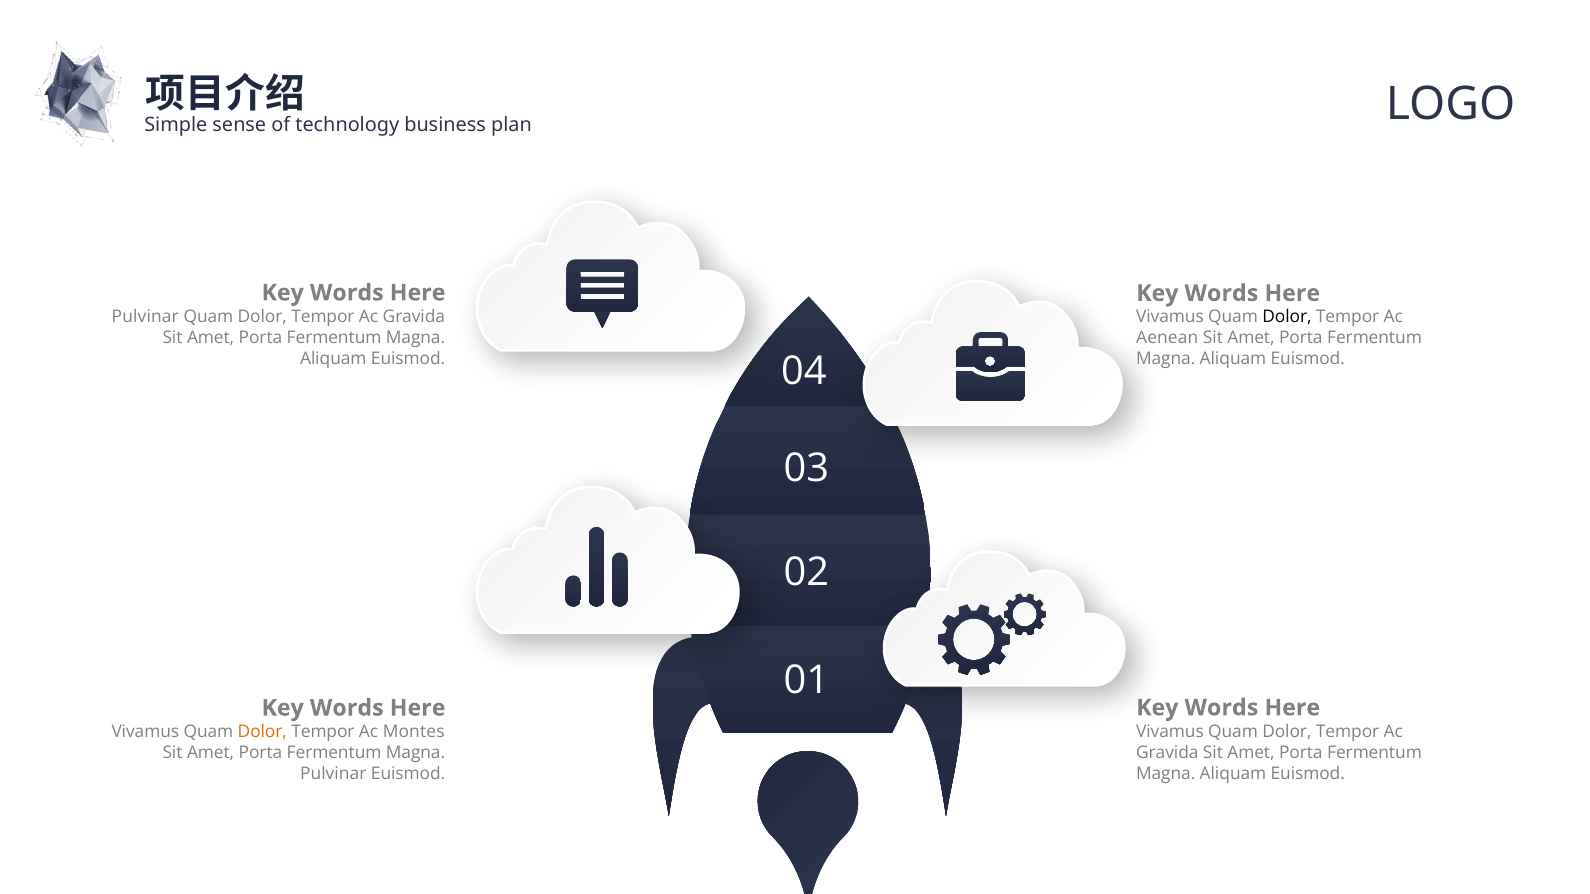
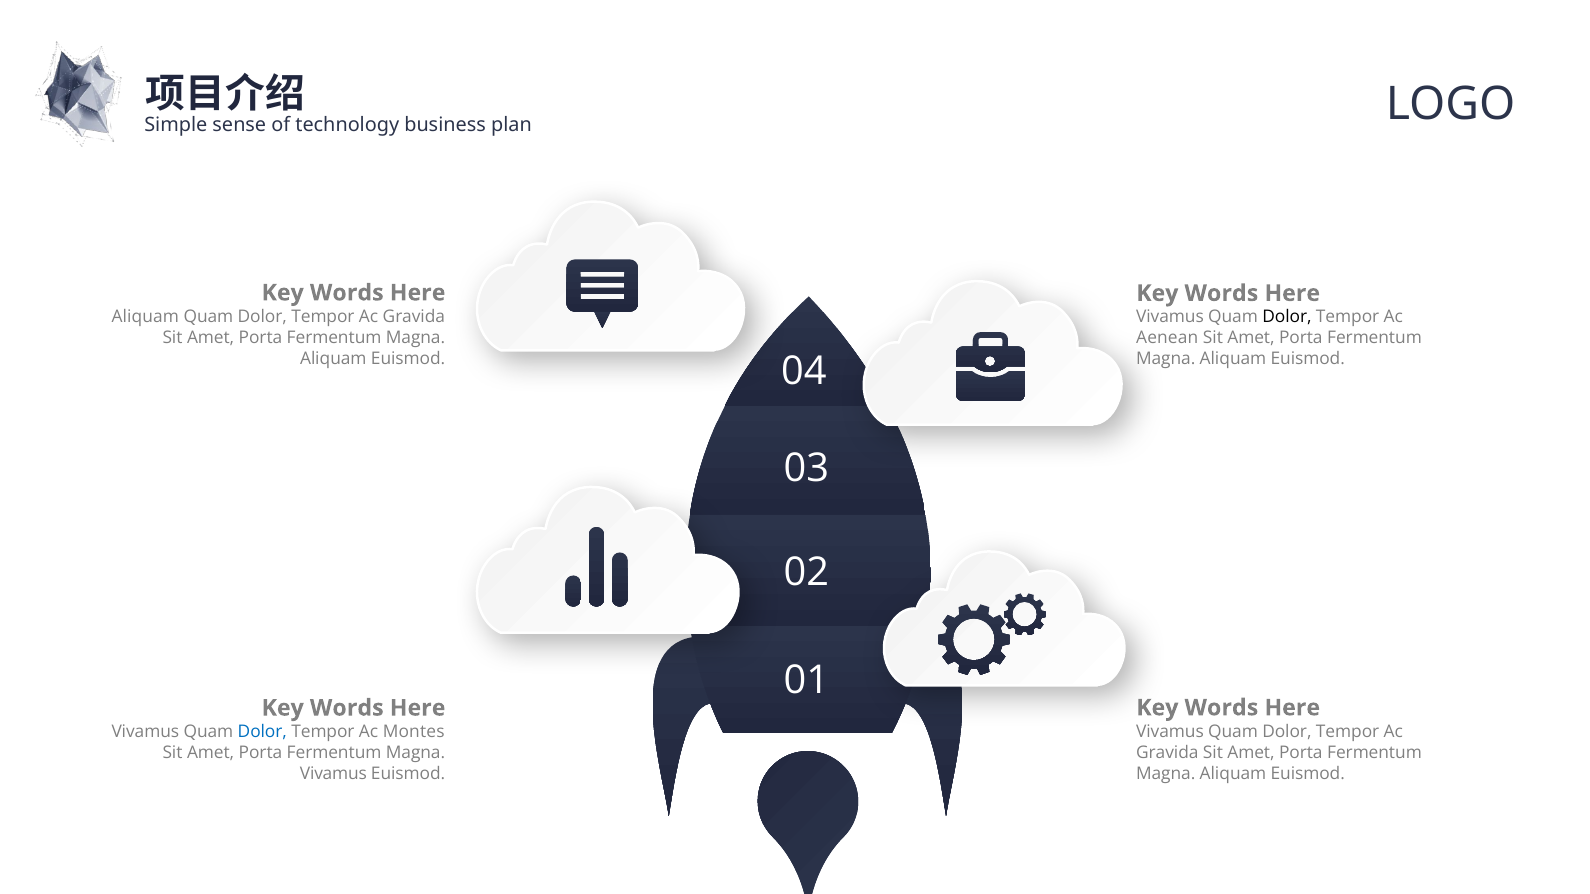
Pulvinar: Pulvinar -> Aliquam (145, 317)
Dolor colour: orange -> blue (262, 732)
Pulvinar: Pulvinar -> Vivamus (333, 774)
